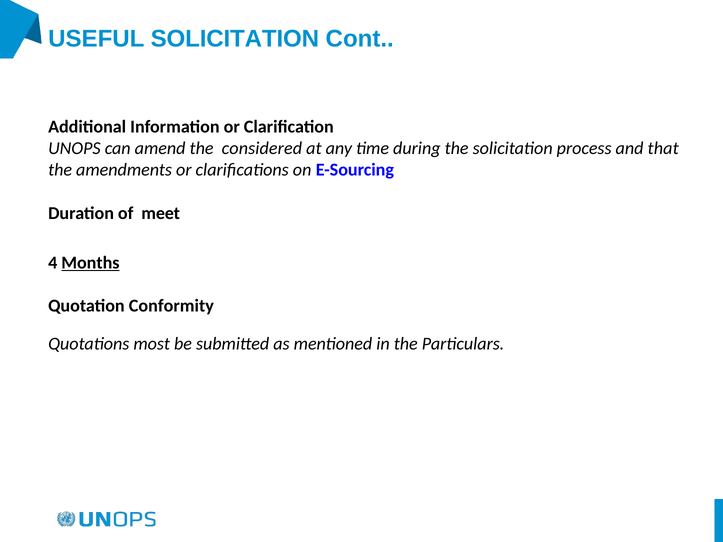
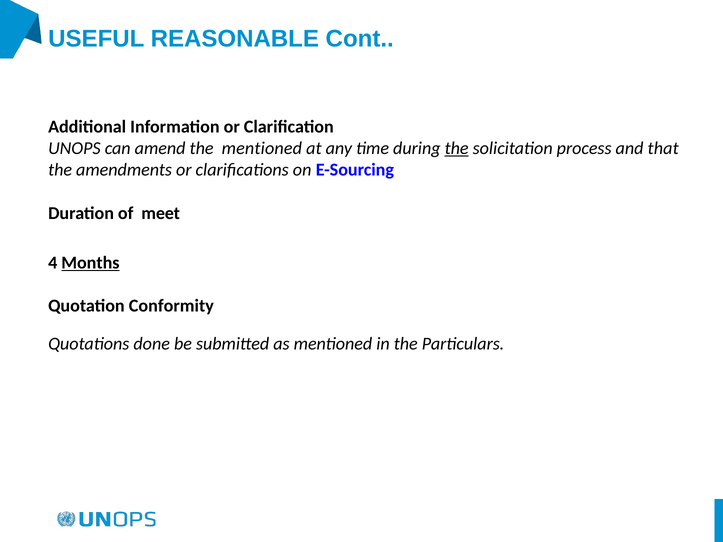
USEFUL SOLICITATION: SOLICITATION -> REASONABLE (235, 39)
the considered: considered -> mentioned (262, 148)
the underline: none -> present (457, 148)
most: most -> done (152, 344)
